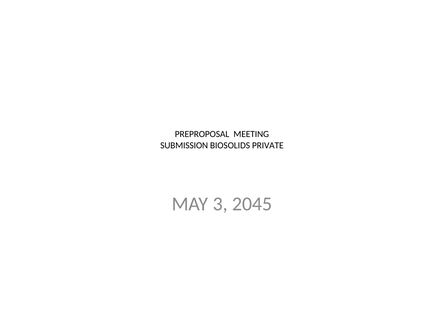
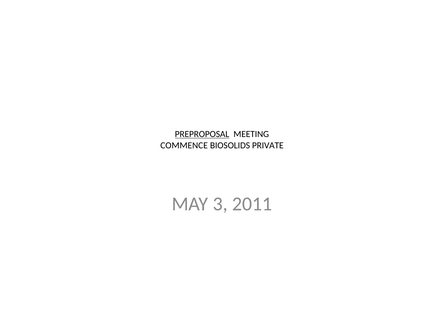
PREPROPOSAL underline: none -> present (202, 134)
SUBMISSION: SUBMISSION -> COMMENCE (184, 145)
2045: 2045 -> 2011 (252, 204)
